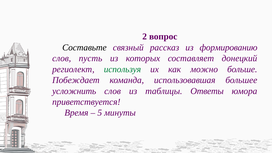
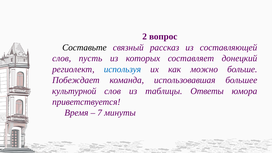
формированию: формированию -> составляющей (228, 47)
используя colour: green -> blue (122, 69)
усложнить: усложнить -> культурной (74, 91)
5: 5 -> 7 (100, 113)
